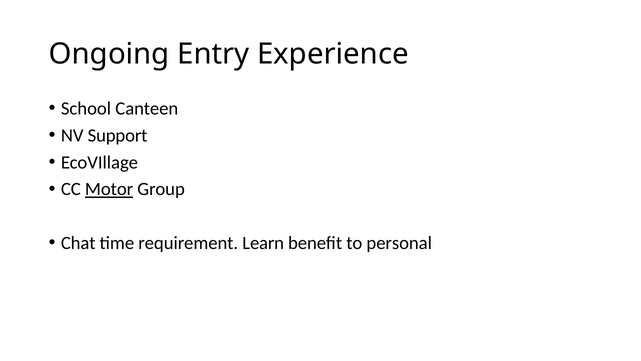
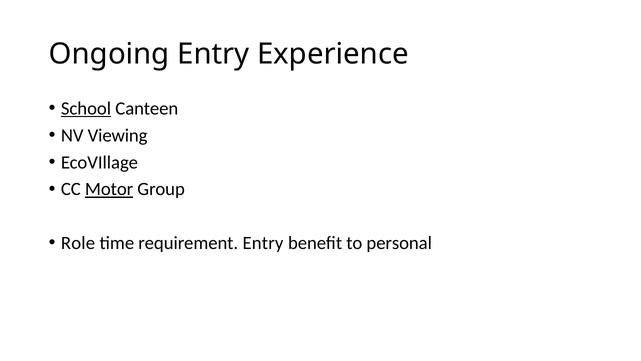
School underline: none -> present (86, 108)
Support: Support -> Viewing (118, 135)
Chat: Chat -> Role (78, 243)
requirement Learn: Learn -> Entry (263, 243)
